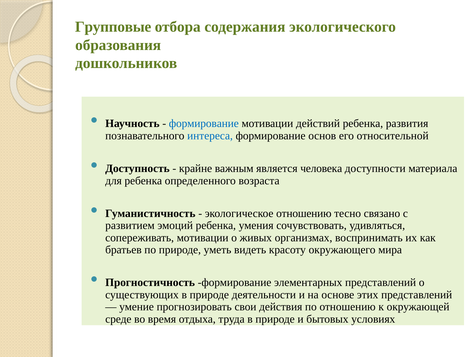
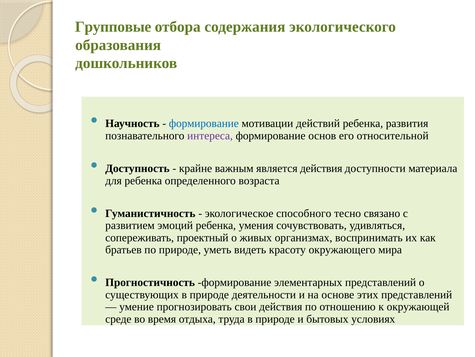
интереса colour: blue -> purple (210, 135)
является человека: человека -> действия (321, 168)
экологическое отношению: отношению -> способного (304, 213)
сопереживать мотивации: мотивации -> проектный (203, 237)
